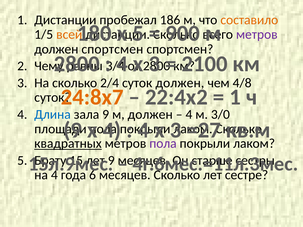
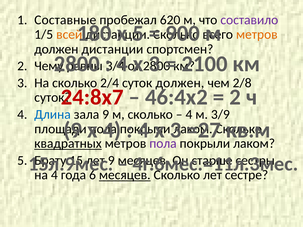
Дистанции: Дистанции -> Составные (65, 20)
186: 186 -> 620 (170, 20)
составило colour: orange -> purple (249, 20)
метров colour: purple -> orange (257, 35)
должен спортсмен: спортсмен -> дистанции (112, 49)
4/8: 4/8 -> 2/8 (242, 83)
24:8х7 colour: orange -> red (92, 97)
22:4х2: 22:4х2 -> 46:4х2 (176, 97)
1: 1 -> 2 (235, 97)
м должен: должен -> сколько (150, 115)
3/0: 3/0 -> 3/9 (220, 115)
месяцев underline: none -> present (125, 175)
